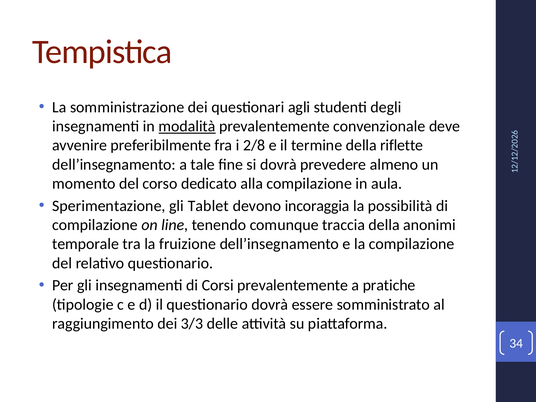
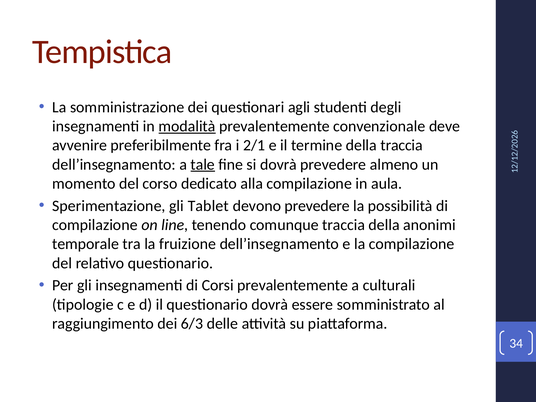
2/8: 2/8 -> 2/1 (254, 145)
della riflette: riflette -> traccia (402, 145)
tale underline: none -> present (203, 164)
devono incoraggia: incoraggia -> prevedere (317, 206)
pratiche: pratiche -> culturali (389, 285)
3/3: 3/3 -> 6/3 (192, 324)
